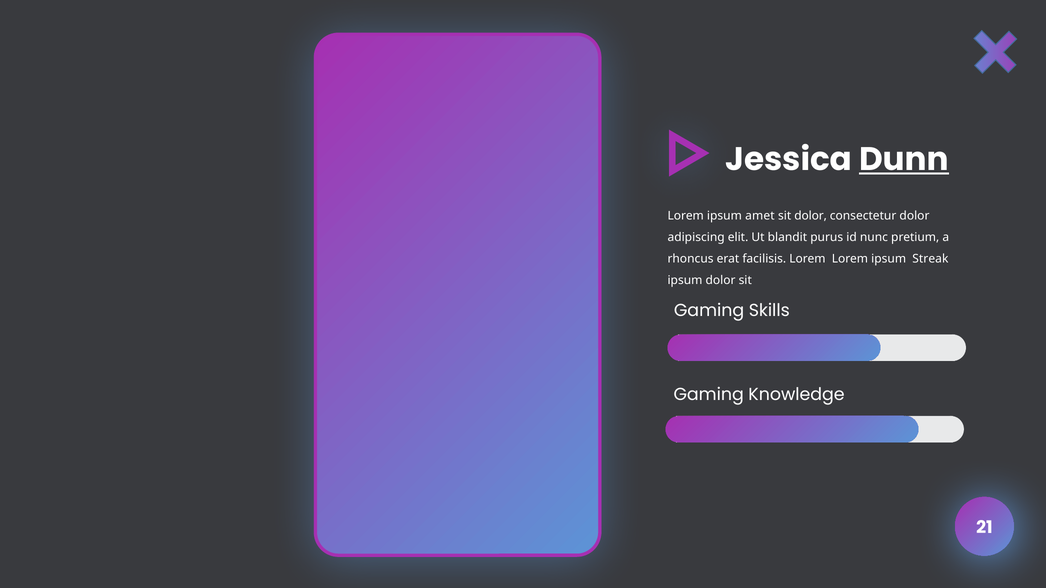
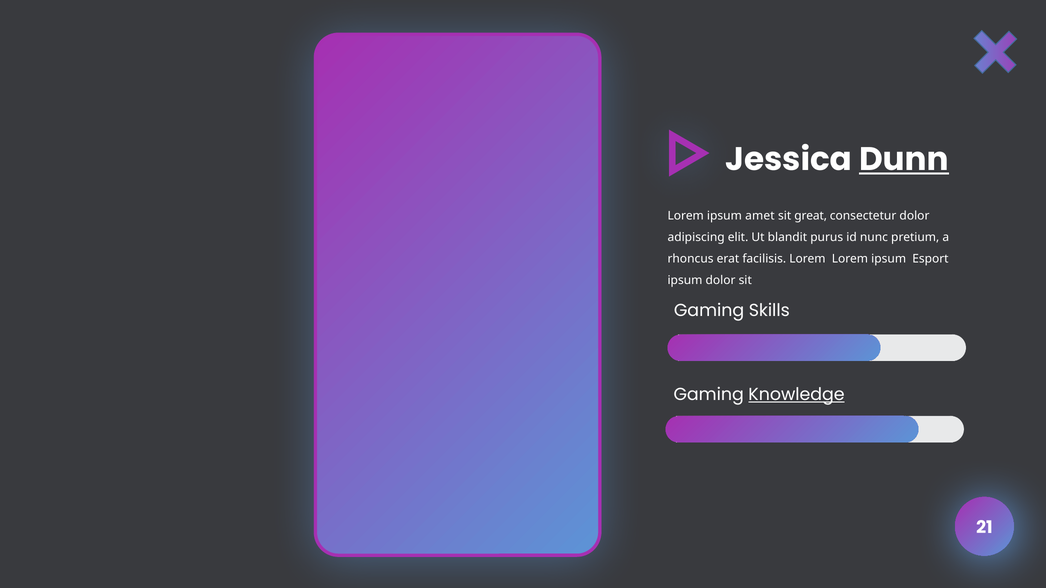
sit dolor: dolor -> great (811, 216)
Streak: Streak -> Esport (930, 259)
Knowledge underline: none -> present (796, 395)
